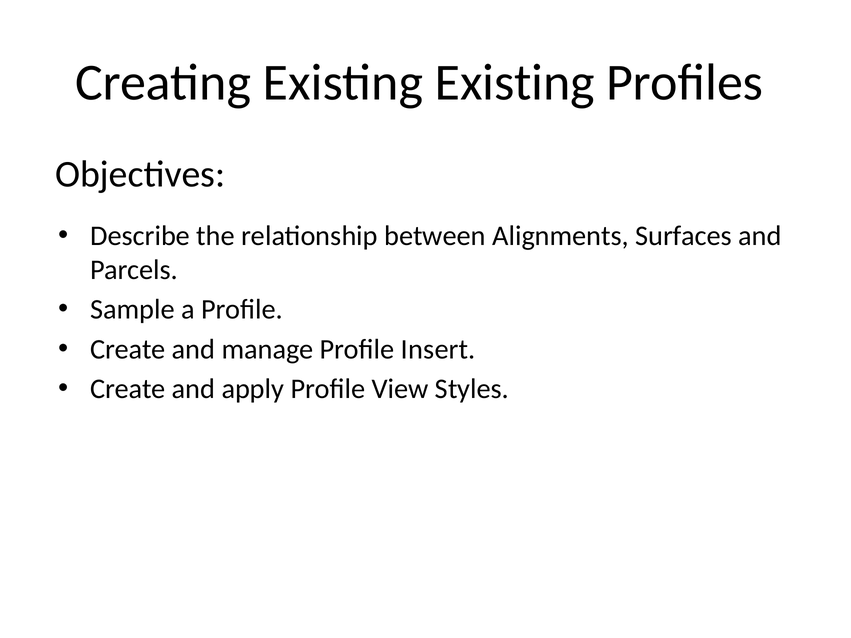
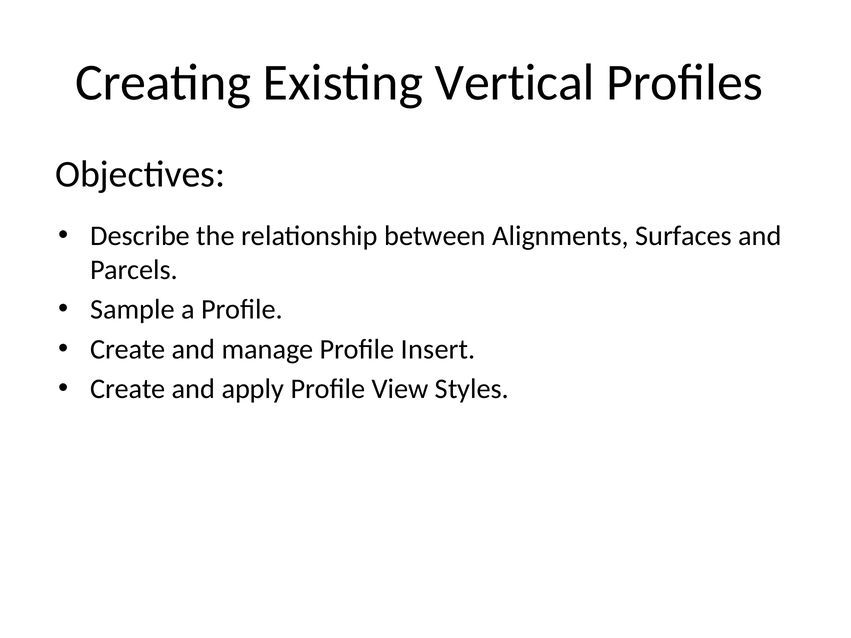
Existing Existing: Existing -> Vertical (515, 82)
